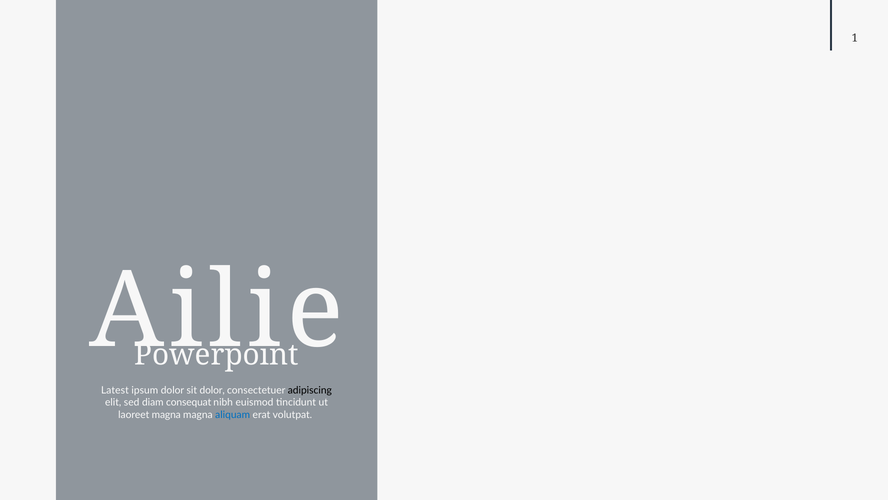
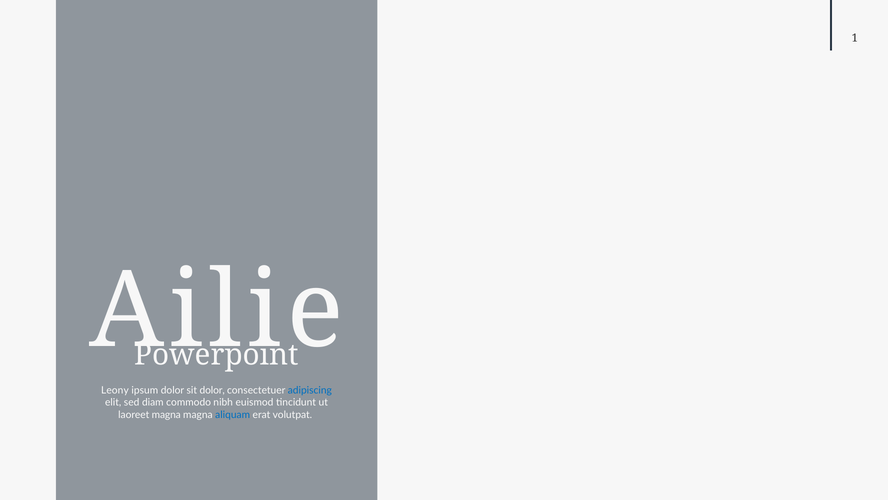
Latest: Latest -> Leony (115, 390)
adipiscing colour: black -> blue (310, 390)
consequat: consequat -> commodo (189, 402)
